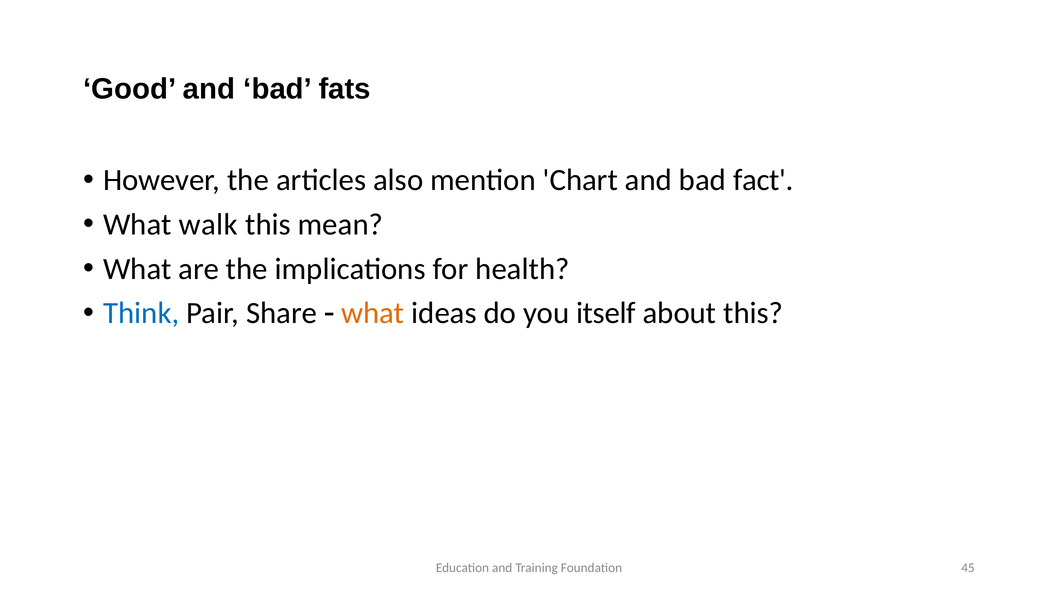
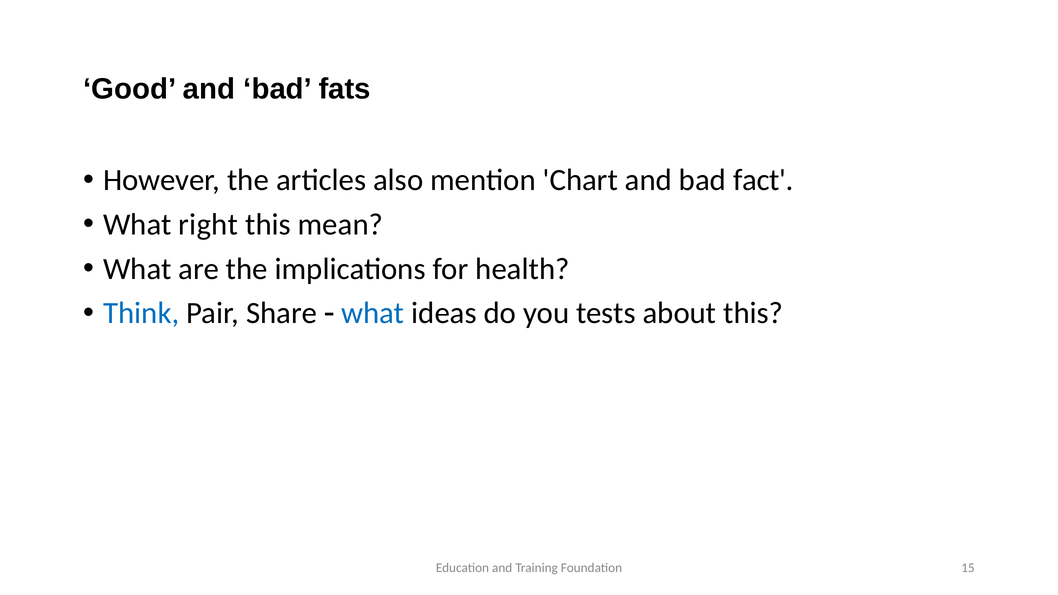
walk: walk -> right (208, 225)
what colour: orange -> blue (373, 313)
itself: itself -> tests (606, 313)
45: 45 -> 15 (968, 568)
